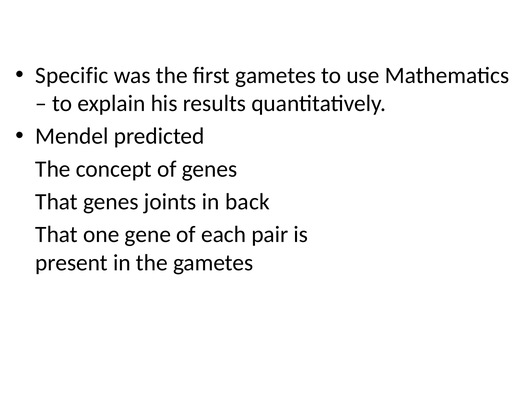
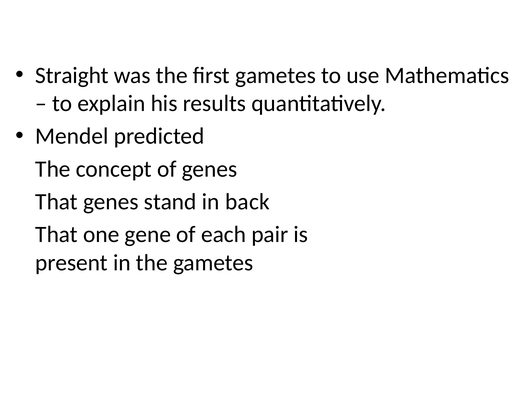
Specific: Specific -> Straight (72, 75)
joints: joints -> stand (170, 202)
